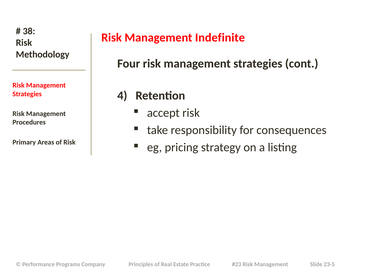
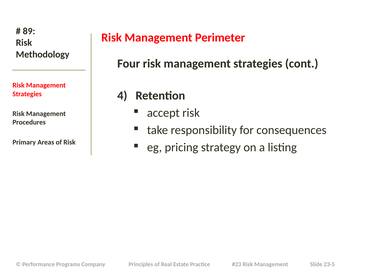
38: 38 -> 89 (29, 31)
Indefinite: Indefinite -> Perimeter (220, 38)
